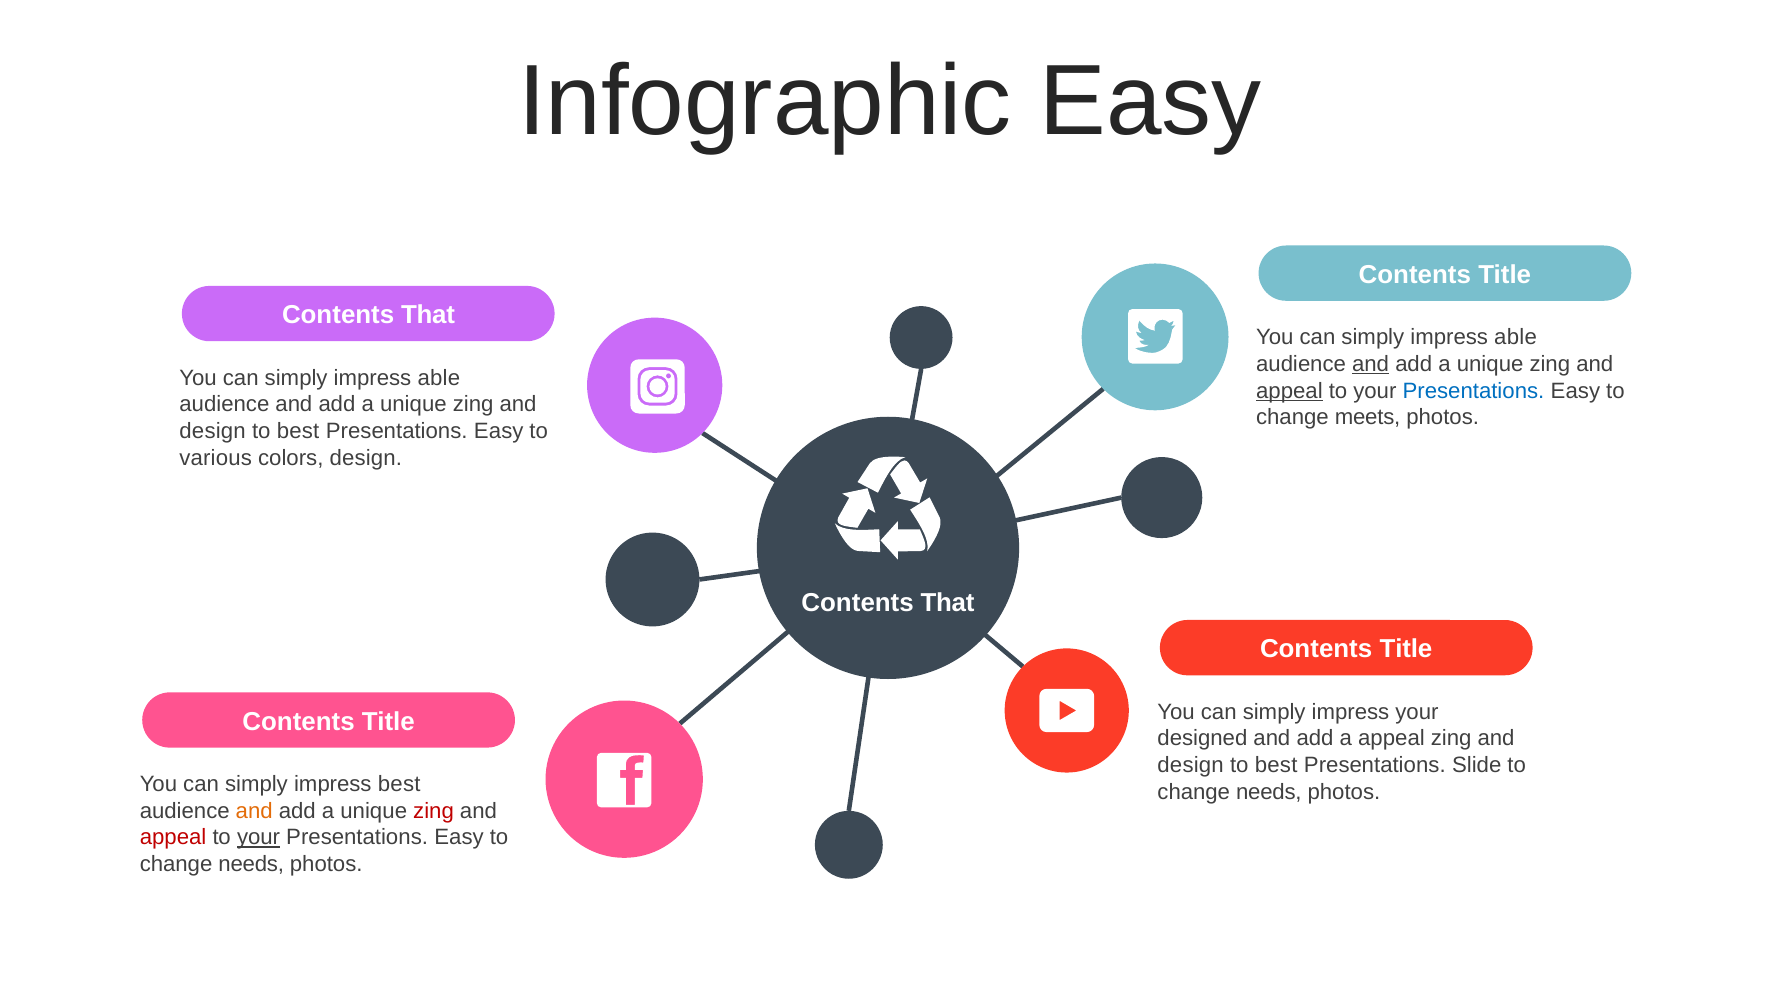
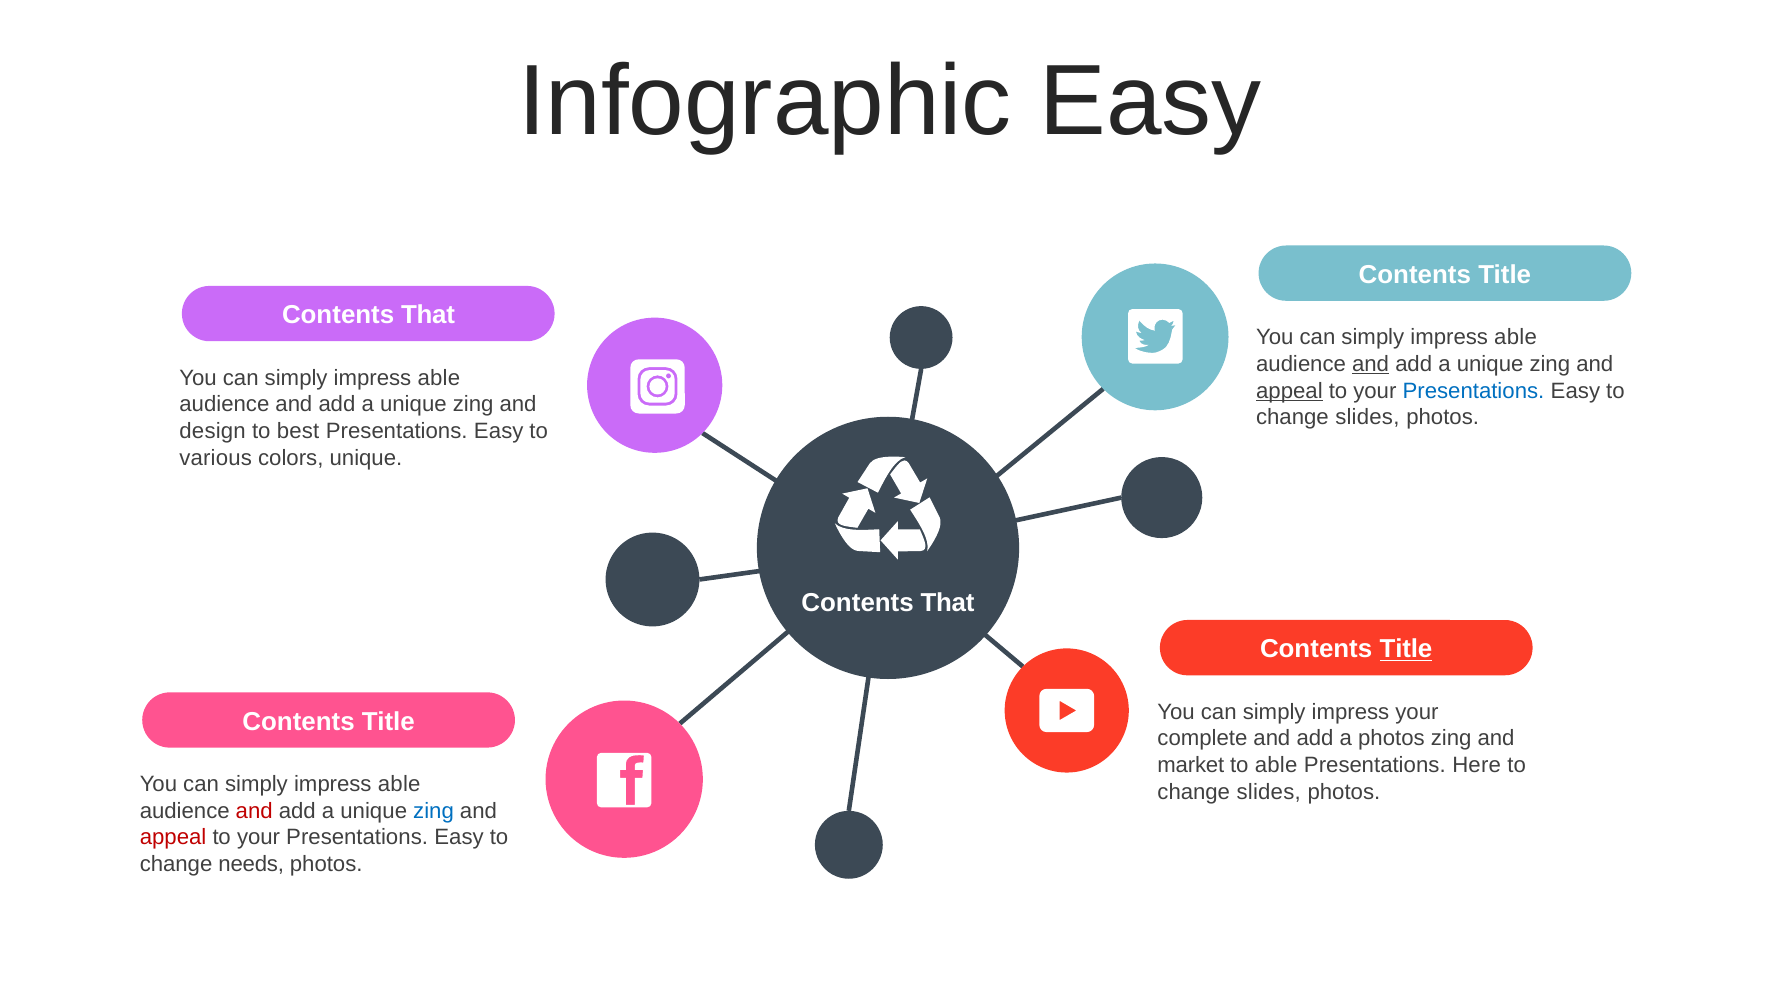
meets: meets -> slides (1367, 417)
colors design: design -> unique (366, 458)
Title underline: none -> present (1406, 649)
designed: designed -> complete (1202, 739)
a appeal: appeal -> photos (1391, 739)
design: design -> market (1191, 765)
best: best -> able (1276, 765)
Slide: Slide -> Here (1477, 765)
best: best -> able (399, 784)
needs: needs -> slides (1269, 792)
and colour: orange -> red (254, 811)
zing colour: red -> blue (434, 811)
your underline: present -> none (259, 838)
